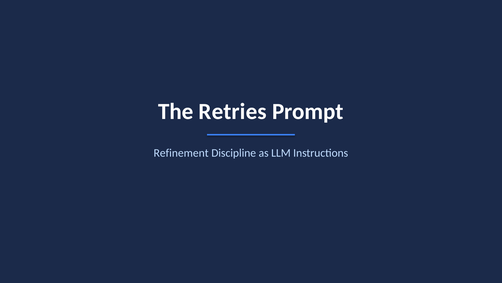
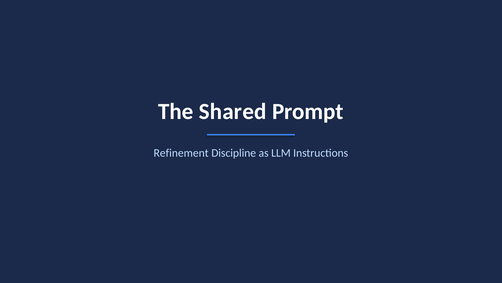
Retries: Retries -> Shared (233, 111)
